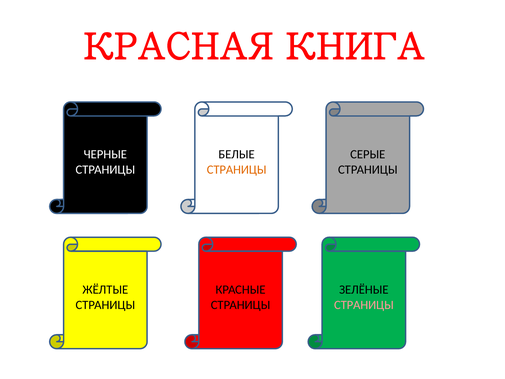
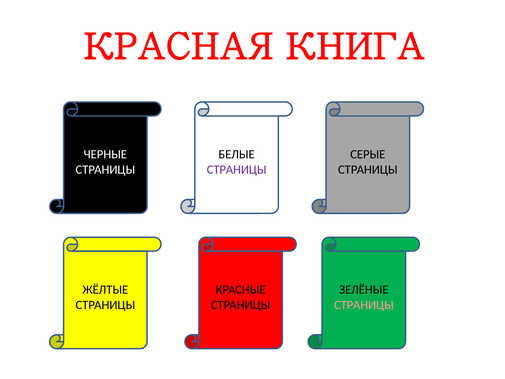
СТРАНИЦЫ colour: orange -> purple (237, 170)
